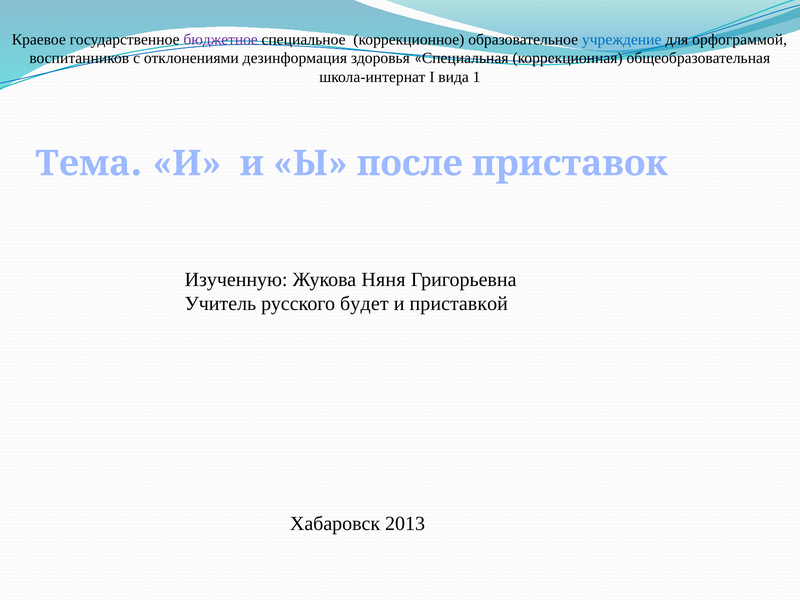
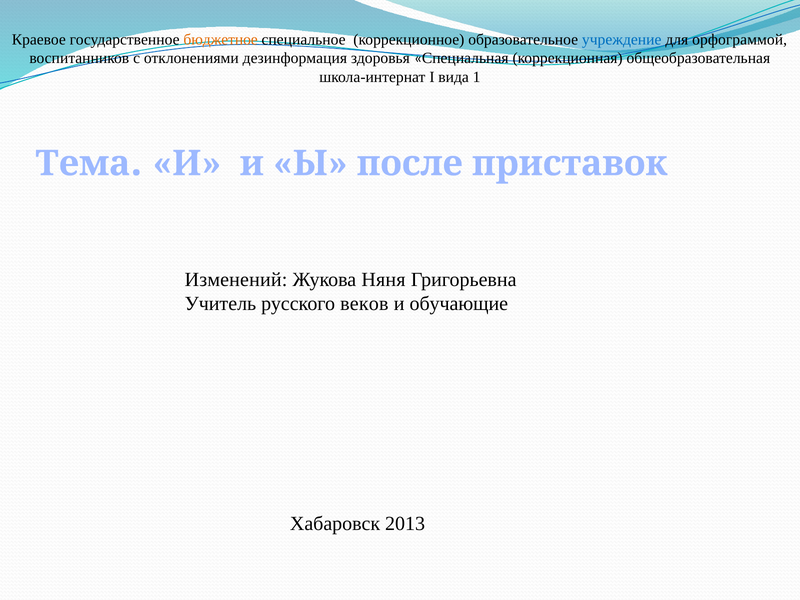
бюджетное colour: purple -> orange (221, 40)
Изученную: Изученную -> Изменений (236, 280)
будет: будет -> веков (364, 304)
приставкой: приставкой -> обучающие (459, 304)
